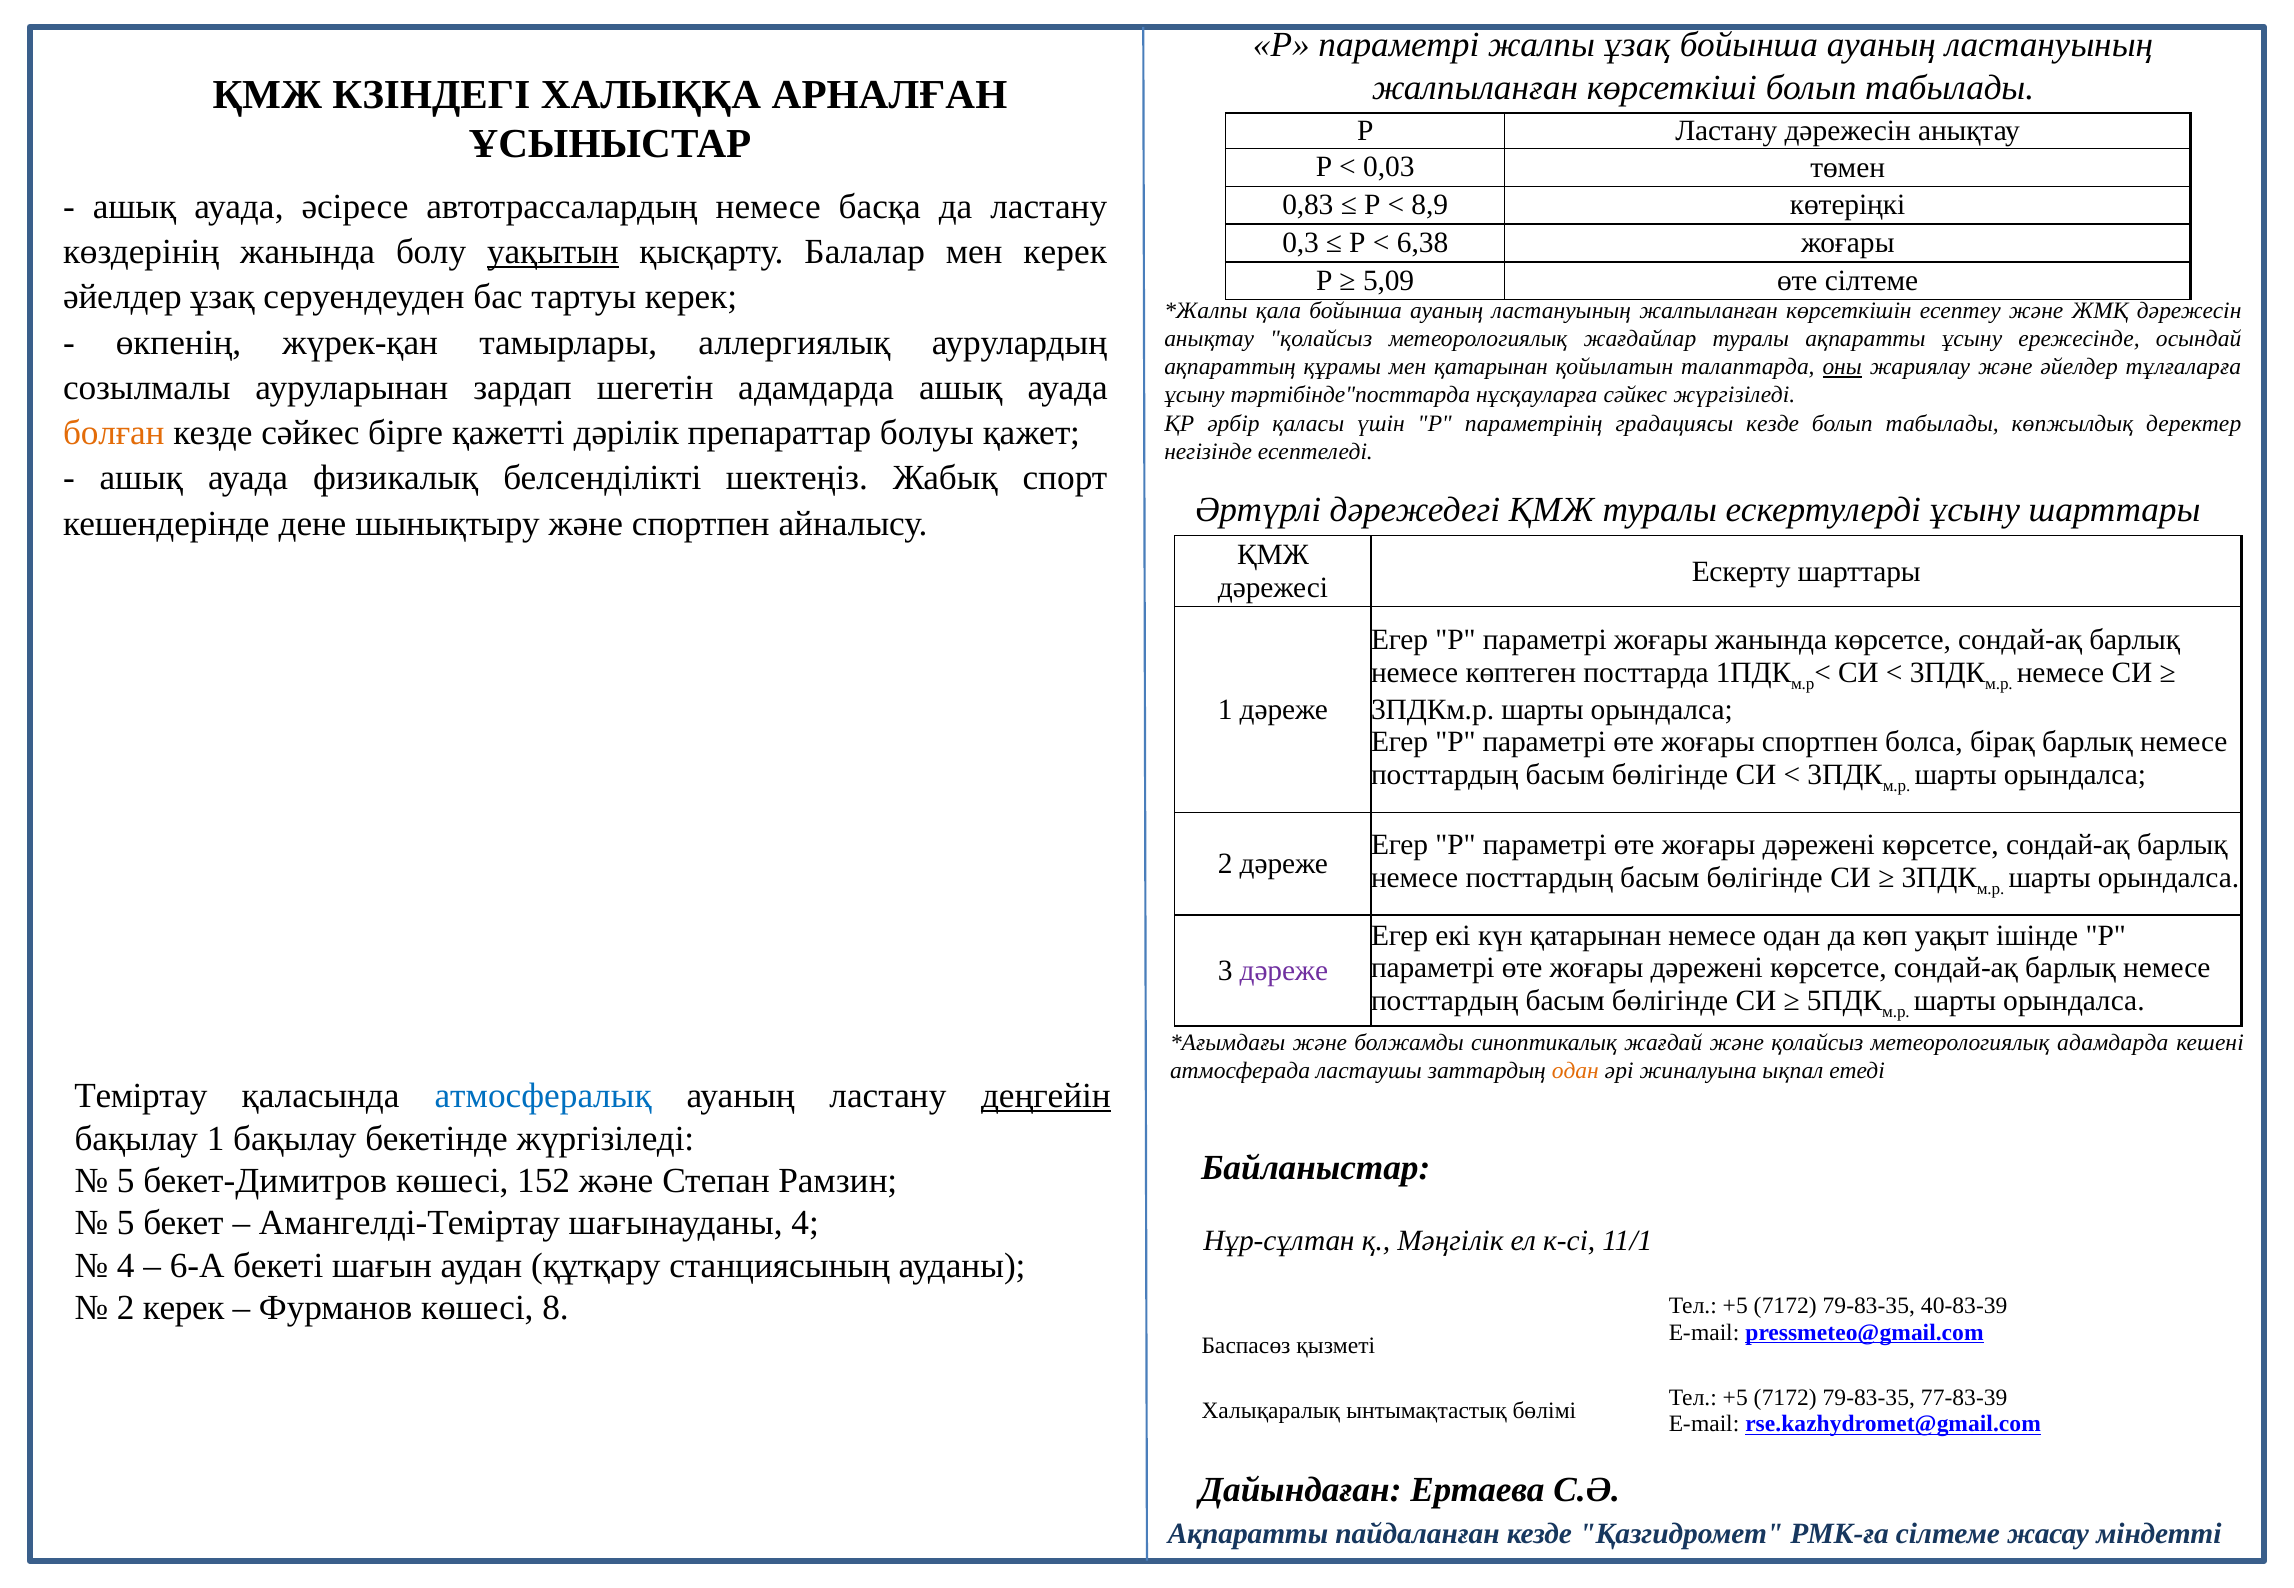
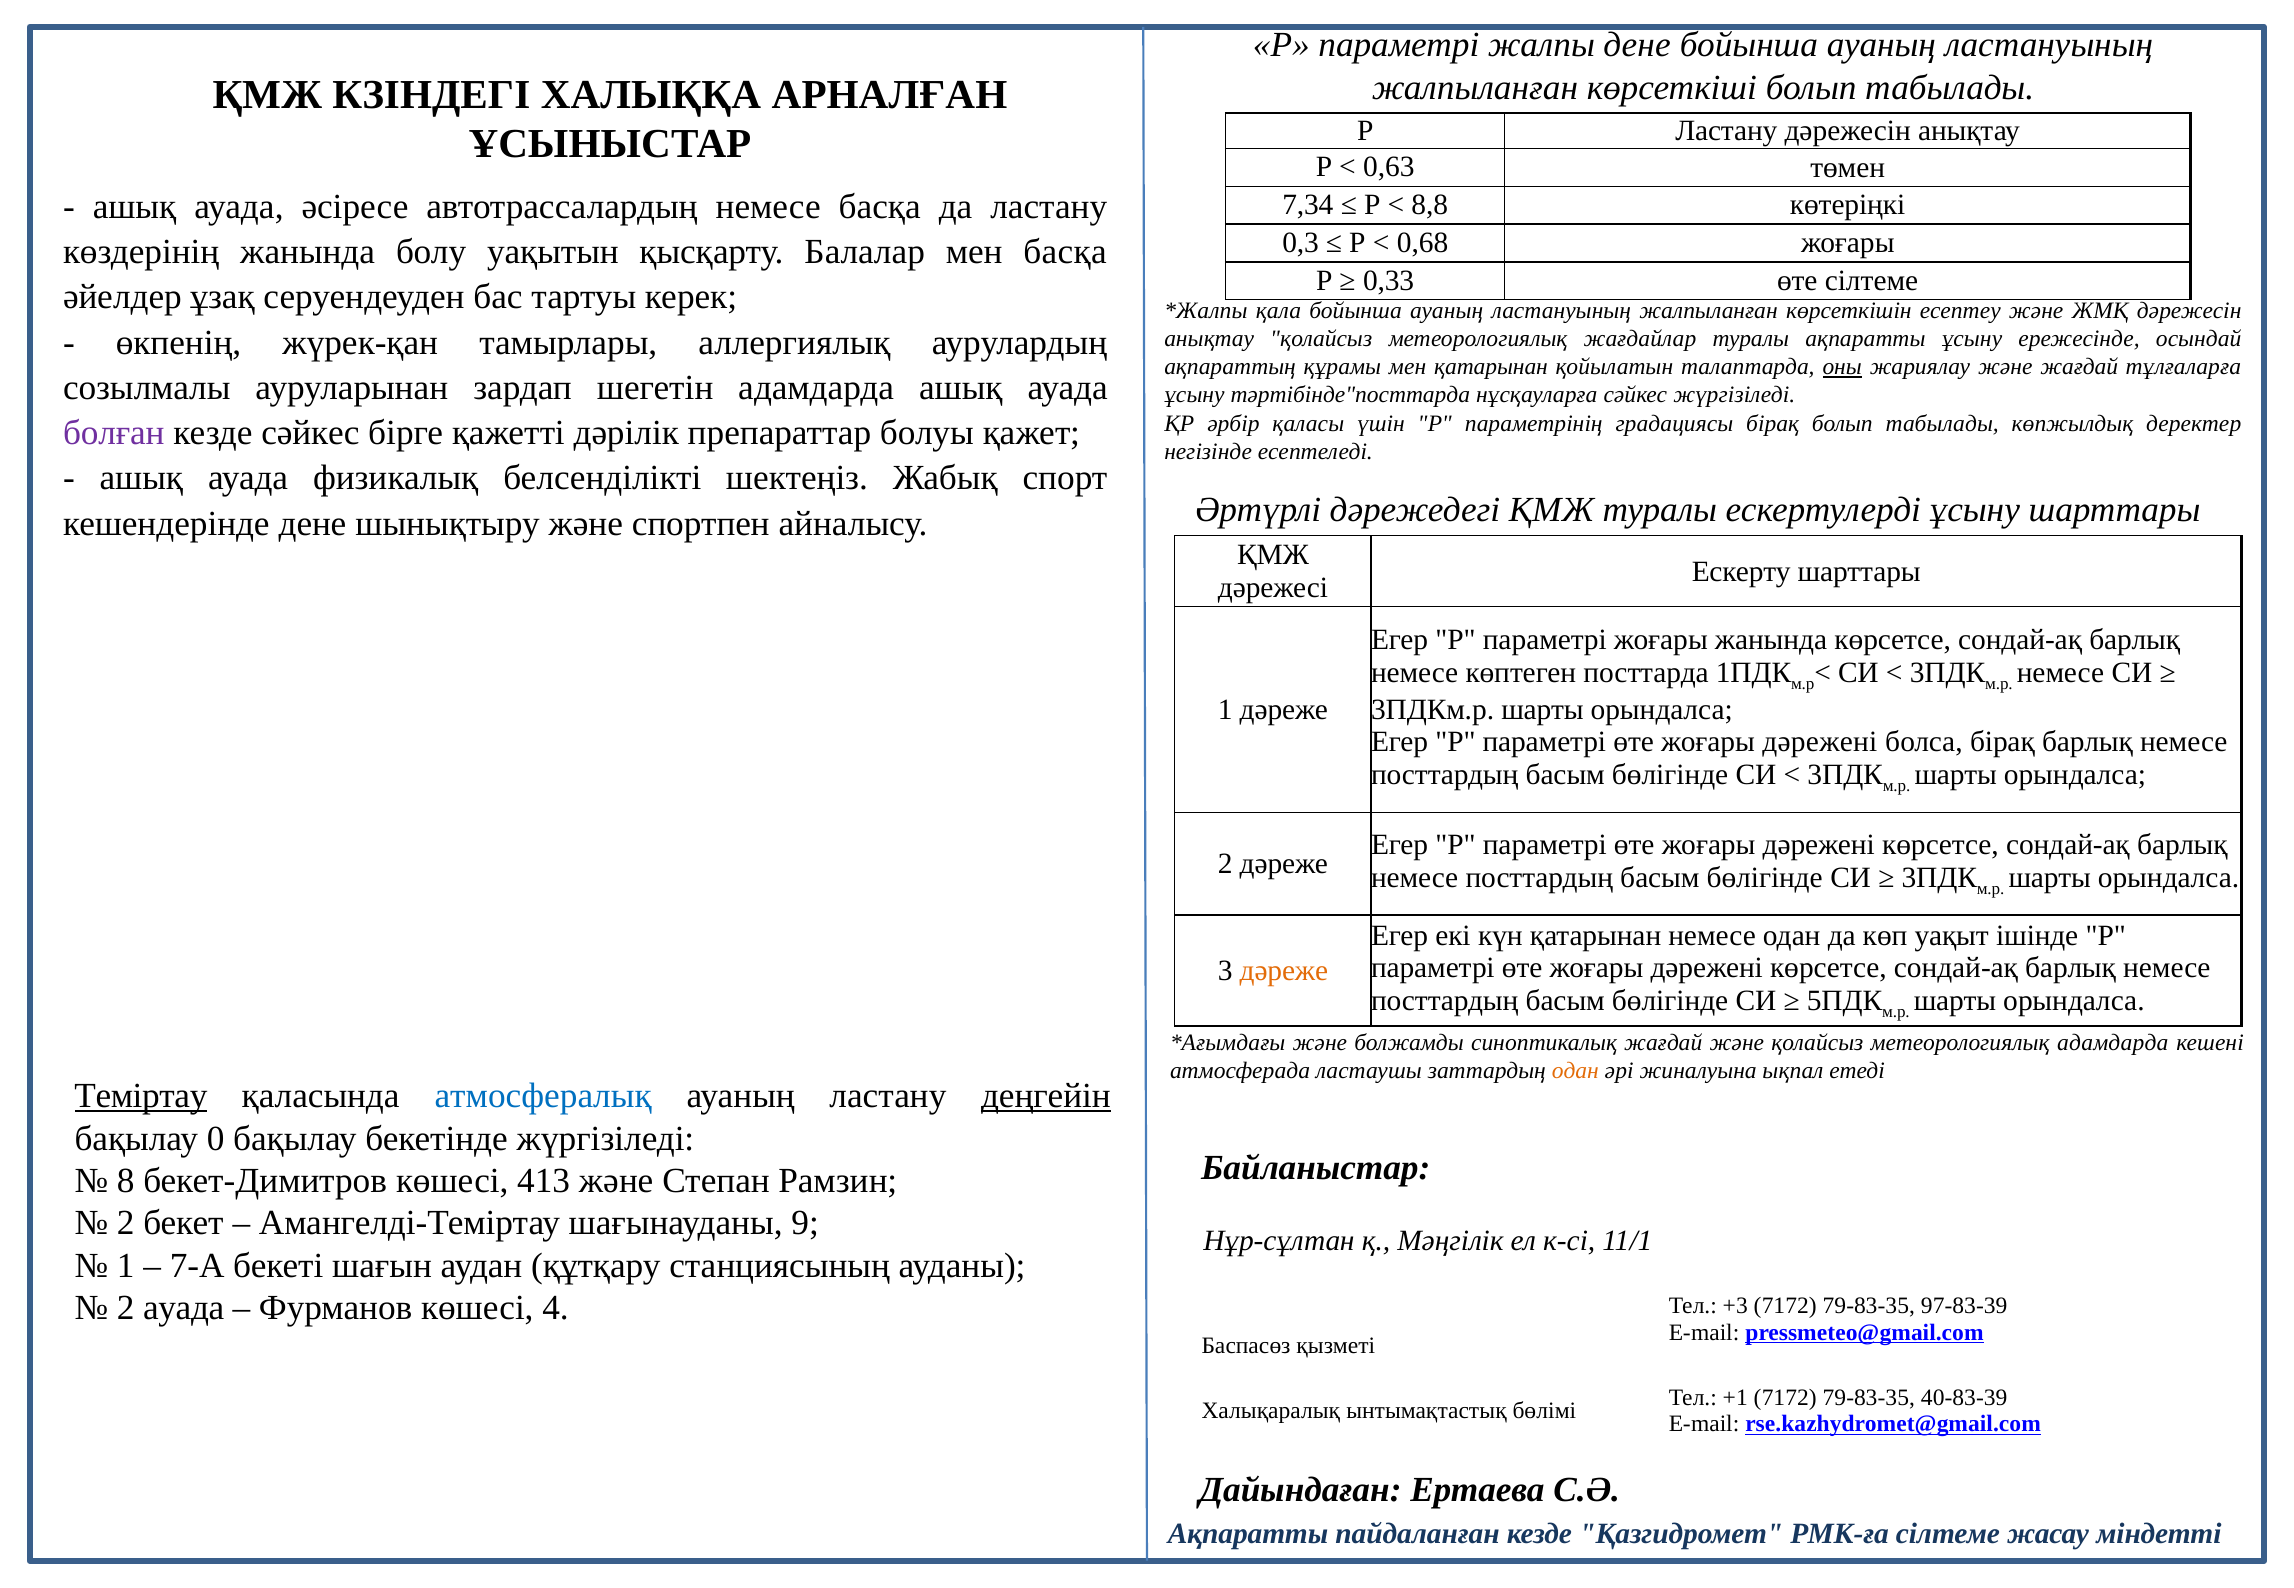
жалпы ұзақ: ұзақ -> дене (1637, 45)
0,03: 0,03 -> 0,63 (1389, 167)
0,83: 0,83 -> 7,34 (1308, 205)
8,9: 8,9 -> 8,8 (1430, 205)
6,38: 6,38 -> 0,68 (1423, 243)
уақытын underline: present -> none (553, 252)
мен керек: керек -> басқа (1065, 252)
5,09: 5,09 -> 0,33 (1389, 281)
және әйелдер: әйелдер -> жағдай (2079, 367)
градациясы кезде: кезде -> бірақ (1773, 423)
болған colour: orange -> purple (114, 433)
спортпен: спортпен -> дәрежені (1820, 742)
дәреже colour: purple -> orange (1284, 971)
Теміртау underline: none -> present (141, 1096)
бақылау 1: 1 -> 0 (216, 1139)
5: 5 -> 8 (126, 1181)
152: 152 -> 413 (544, 1181)
5: 5 -> 2 (126, 1223)
шағынауданы 4: 4 -> 9 (805, 1223)
4: 4 -> 1 (126, 1266)
6-А: 6-А -> 7-А (197, 1266)
2 керек: керек -> ауада (184, 1308)
8: 8 -> 4 (556, 1308)
+5: +5 -> +3 (1735, 1306)
40-83-39: 40-83-39 -> 97-83-39 (1964, 1306)
+5: +5 -> +1 (1735, 1398)
77-83-39: 77-83-39 -> 40-83-39 (1964, 1398)
